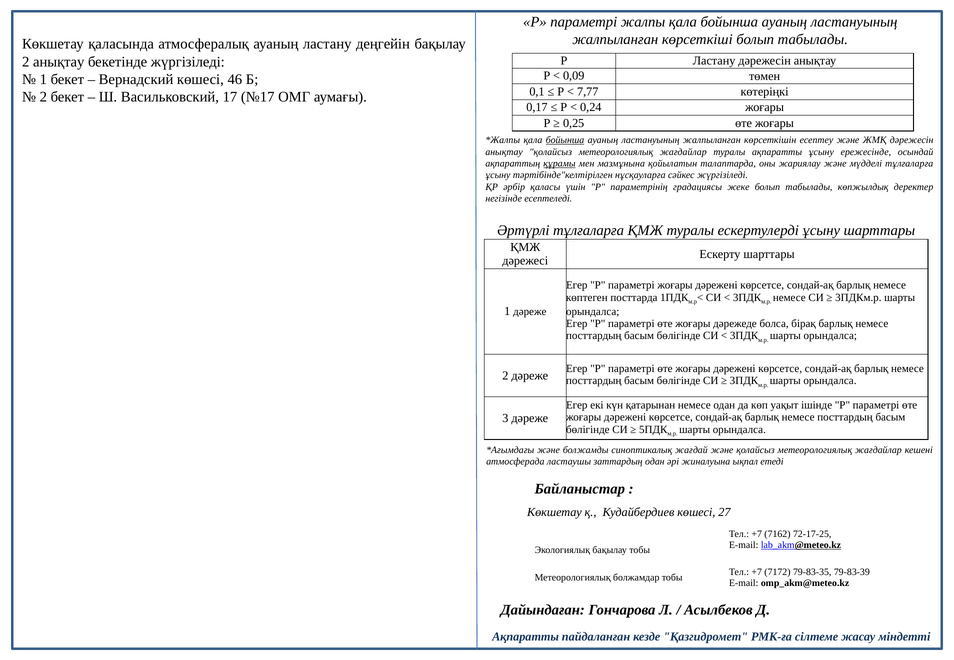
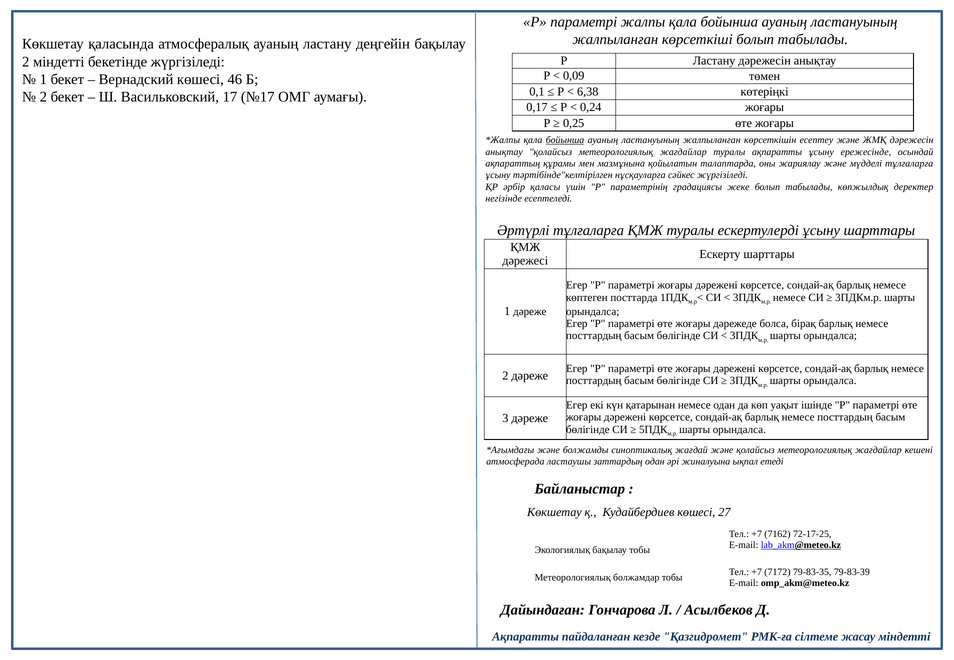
2 анықтау: анықтау -> міндетті (59, 62)
7,77: 7,77 -> 6,38 (588, 92)
құрамы underline: present -> none (559, 164)
